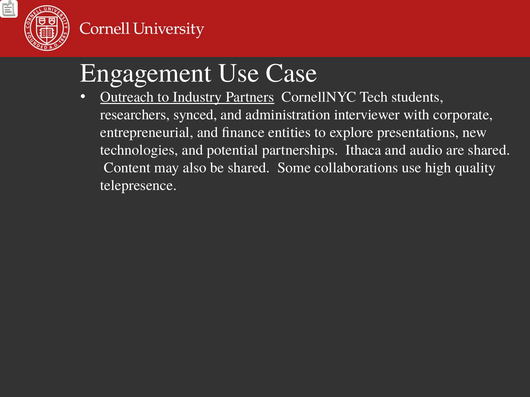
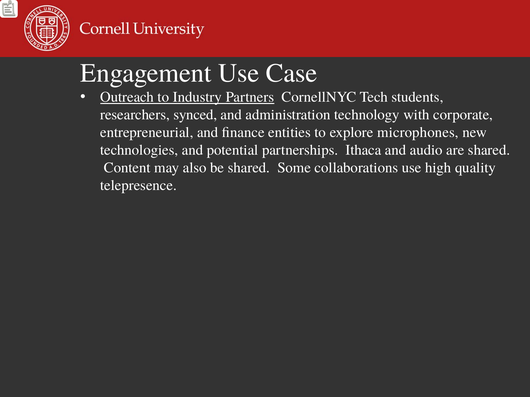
interviewer: interviewer -> technology (367, 115)
presentations: presentations -> microphones (418, 133)
